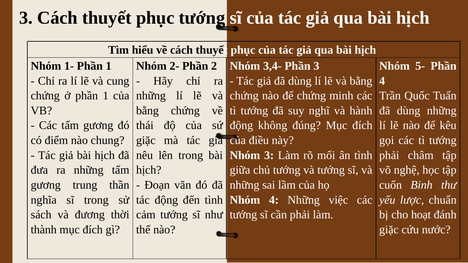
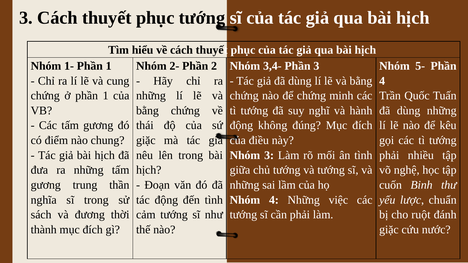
châm: châm -> nhiều (421, 155)
hoạt: hoạt -> ruột (421, 215)
